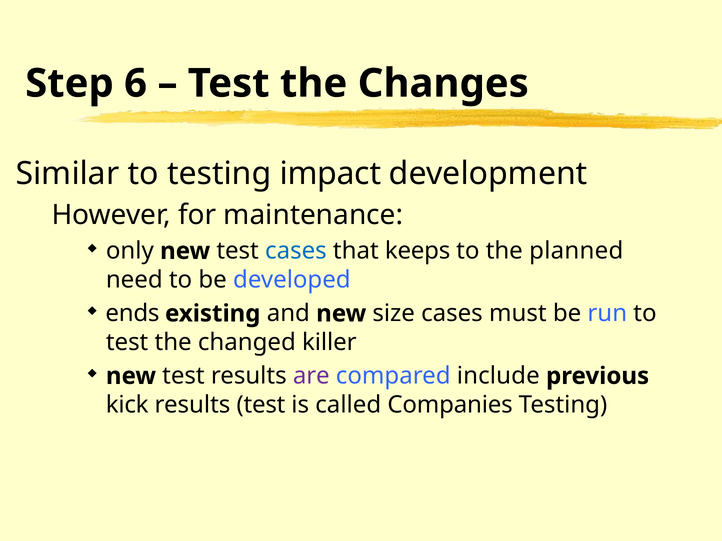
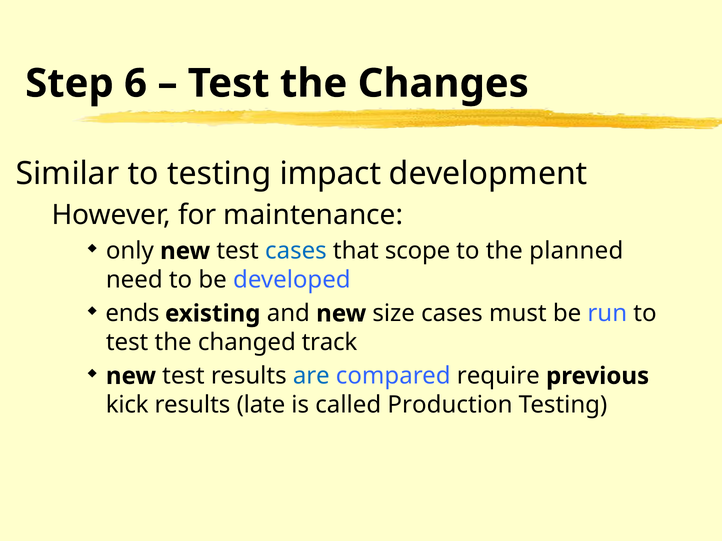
keeps: keeps -> scope (418, 251)
killer: killer -> track (329, 343)
are colour: purple -> blue (311, 376)
include: include -> require (498, 376)
results test: test -> late (261, 405)
Companies: Companies -> Production (450, 405)
